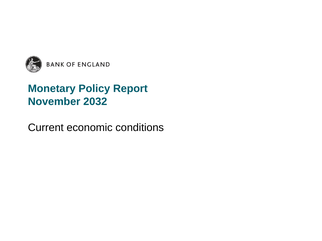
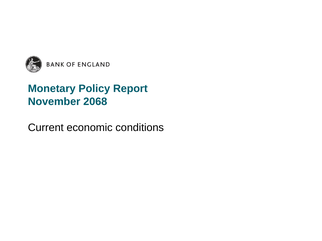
2032: 2032 -> 2068 (95, 102)
